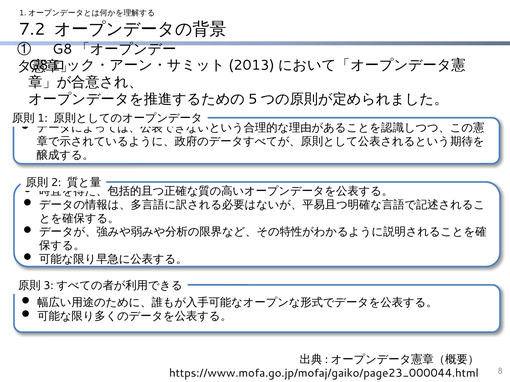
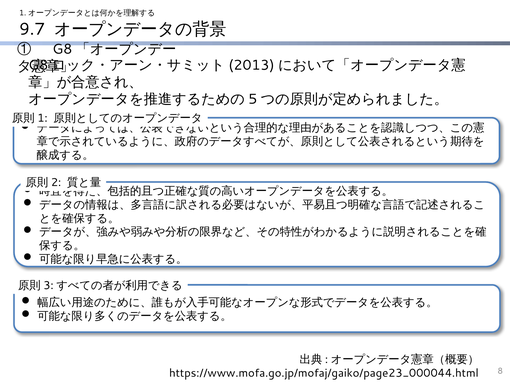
7.2: 7.2 -> 9.7 (32, 29)
